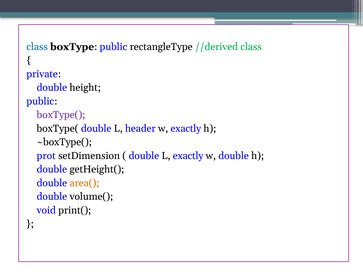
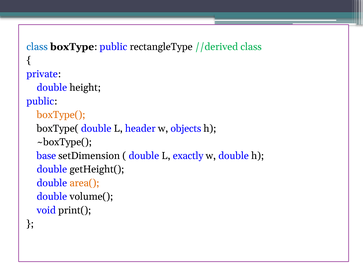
boxType( colour: purple -> orange (61, 115)
w exactly: exactly -> objects (186, 129)
prot: prot -> base (46, 156)
